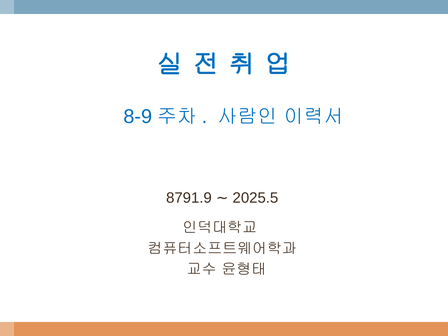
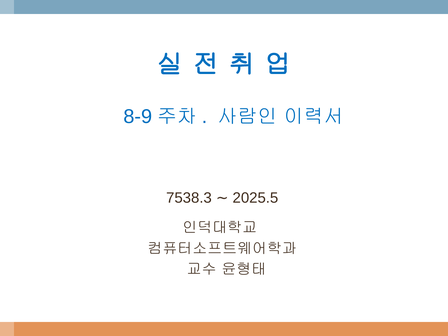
8791.9: 8791.9 -> 7538.3 (189, 198)
